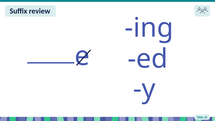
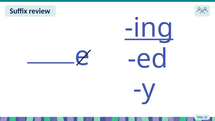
ing underline: none -> present (149, 28)
